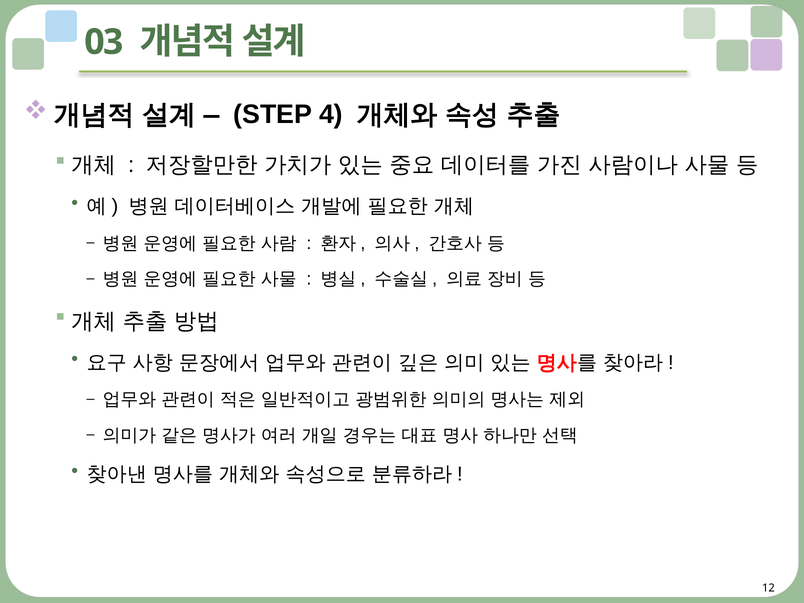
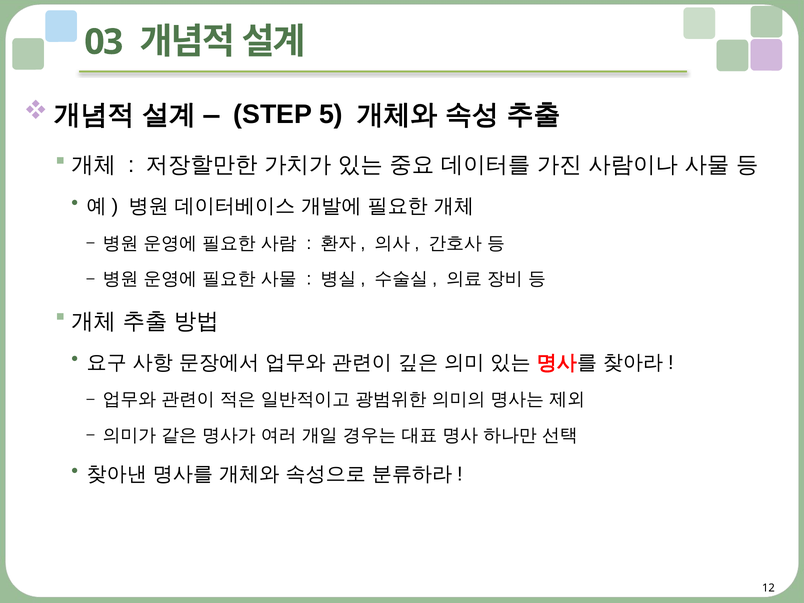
4: 4 -> 5 (331, 115)
